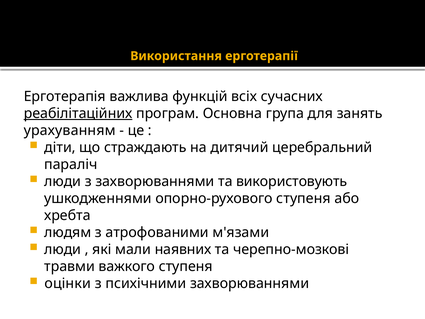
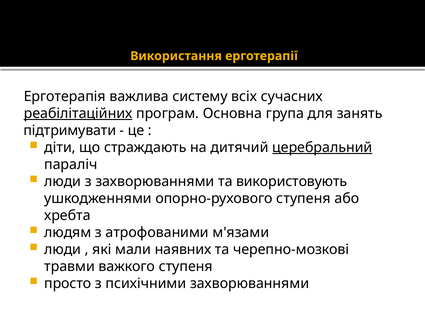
функцій: функцій -> систему (200, 96)
урахуванням: урахуванням -> підтримувати (70, 130)
церебральний underline: none -> present (322, 147)
оцінки: оцінки -> просто (68, 283)
